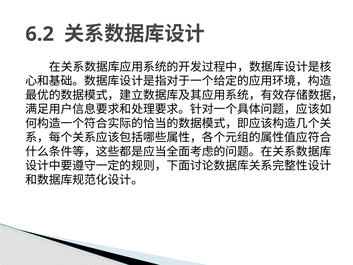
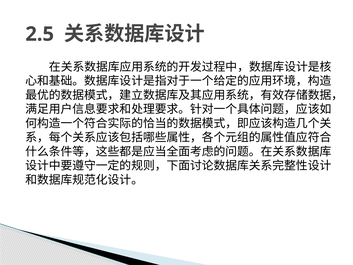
6.2: 6.2 -> 2.5 (40, 34)
